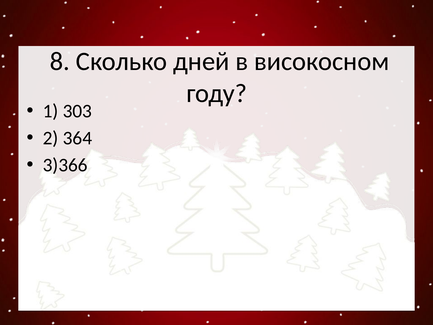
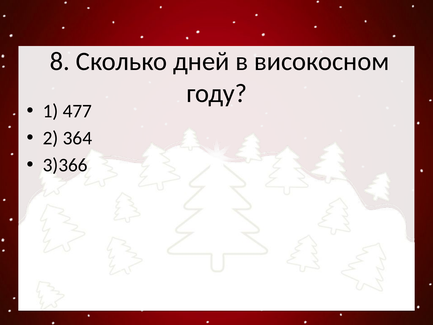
303: 303 -> 477 (77, 111)
